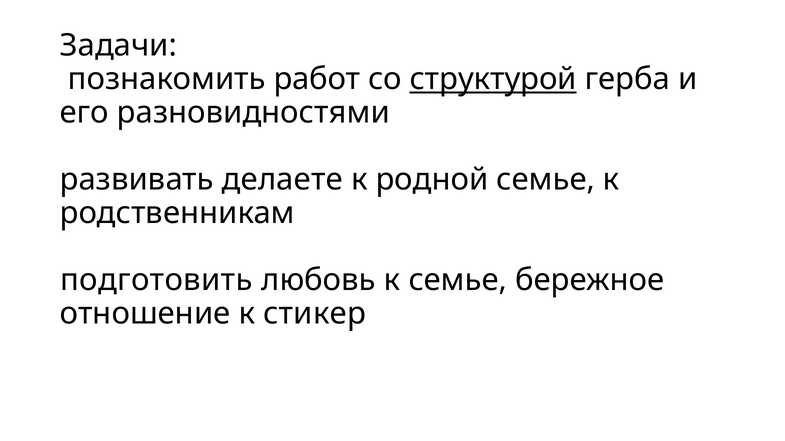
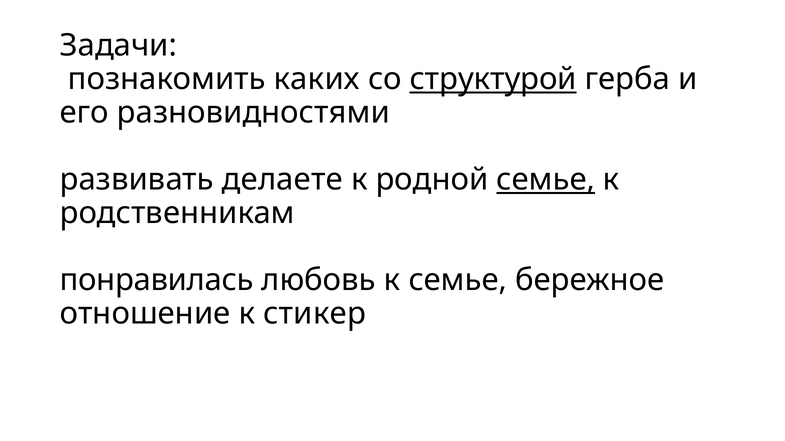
работ: работ -> каких (317, 79)
семье underline: none -> present (546, 180)
подготовить: подготовить -> понравилась (157, 280)
